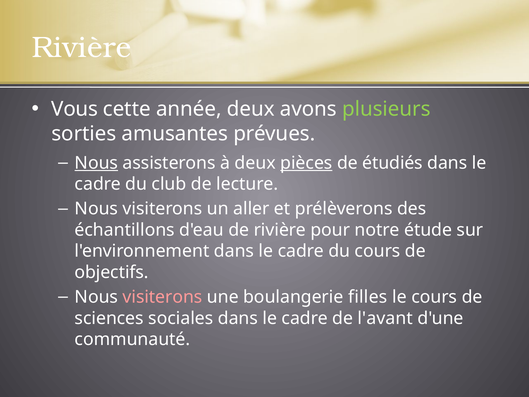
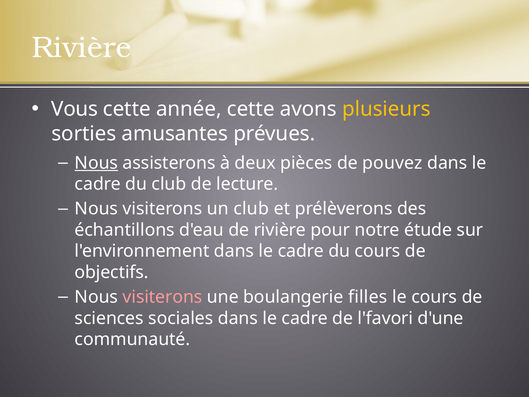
année deux: deux -> cette (251, 109)
plusieurs colour: light green -> yellow (386, 109)
pièces underline: present -> none (306, 163)
étudiés: étudiés -> pouvez (392, 163)
un aller: aller -> club (251, 209)
l'avant: l'avant -> l'favori (385, 318)
